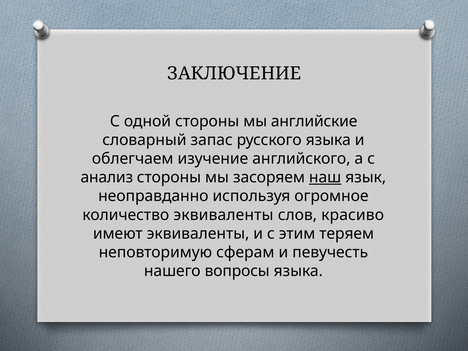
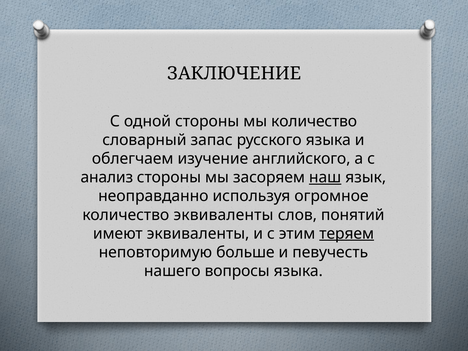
мы английские: английские -> количество (314, 121)
красиво: красиво -> понятий (353, 215)
теряем underline: none -> present (347, 234)
сферам: сферам -> больше (245, 252)
